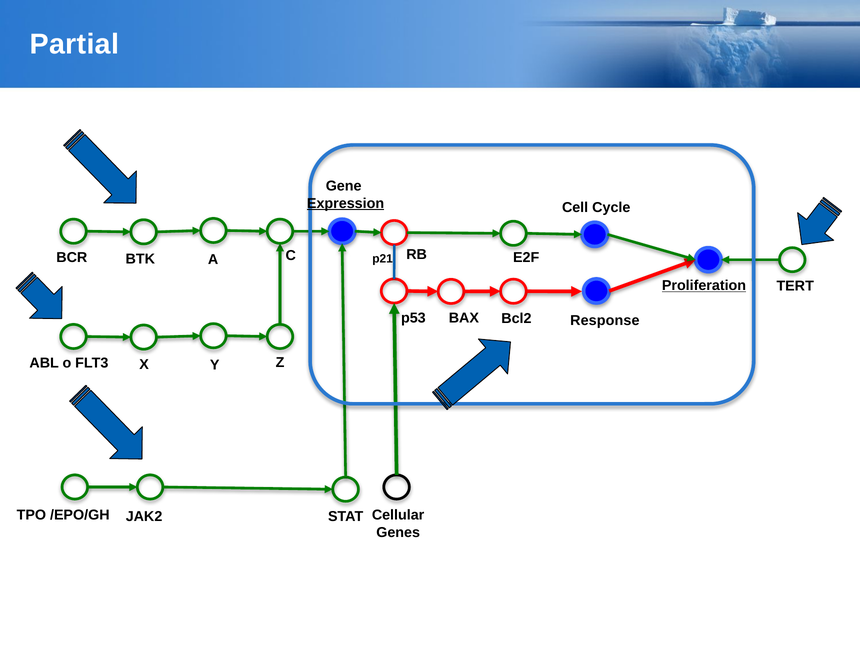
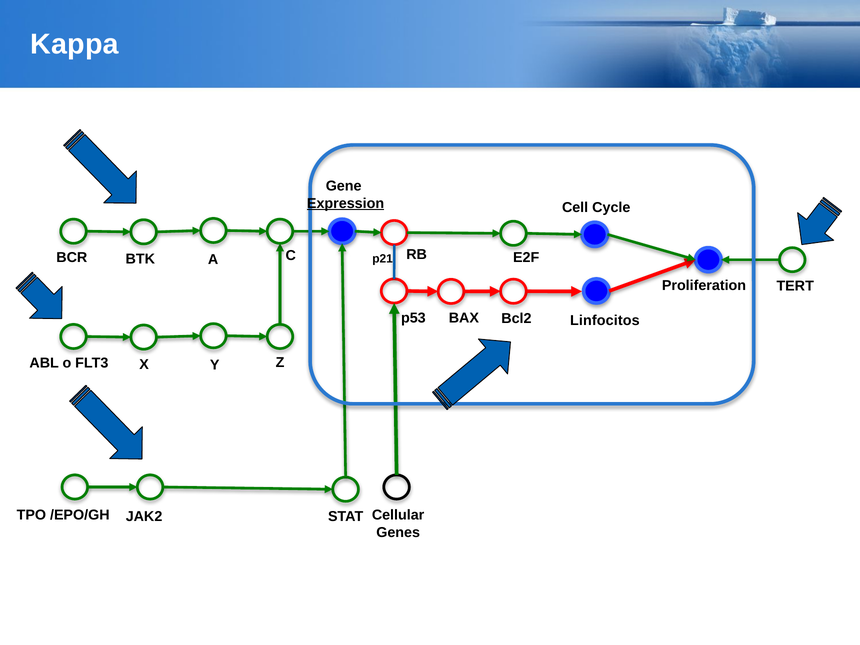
Partial: Partial -> Kappa (74, 44)
Proliferation underline: present -> none (704, 286)
Response: Response -> Linfocitos (605, 320)
